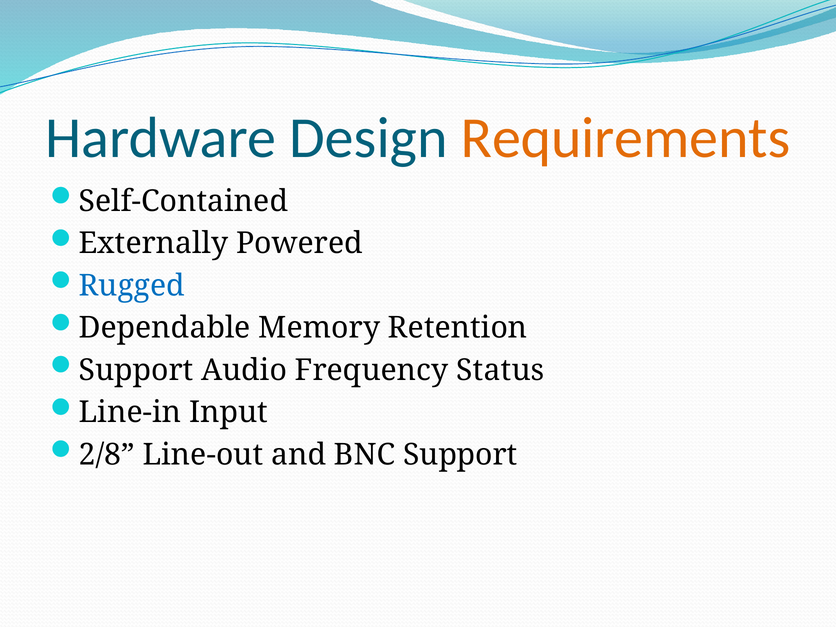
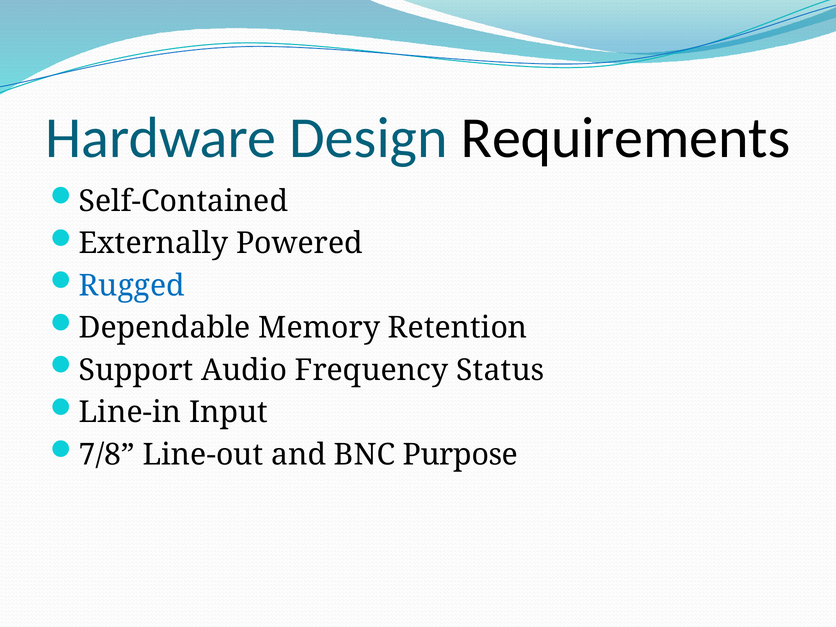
Requirements colour: orange -> black (625, 138)
2/8: 2/8 -> 7/8 (107, 455)
BNC Support: Support -> Purpose (460, 455)
